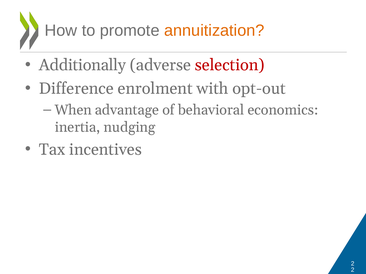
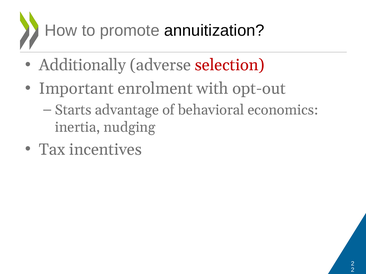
annuitization colour: orange -> black (214, 31)
Difference: Difference -> Important (76, 89)
When: When -> Starts (73, 110)
